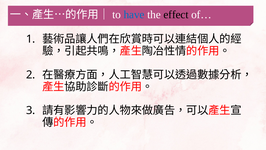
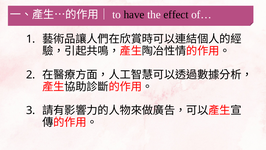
have colour: blue -> black (134, 15)
